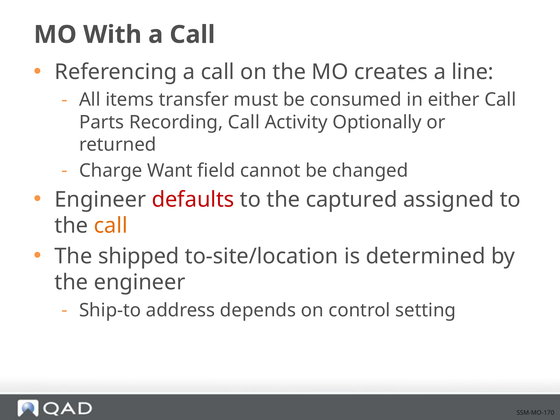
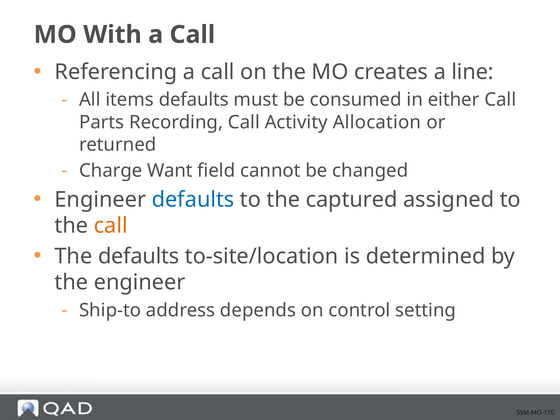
items transfer: transfer -> defaults (194, 100)
Optionally: Optionally -> Allocation (377, 122)
defaults colour: red -> blue (193, 200)
The shipped: shipped -> defaults (139, 256)
